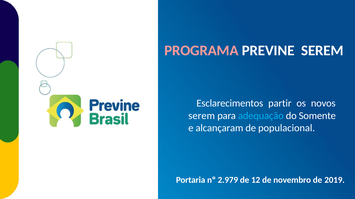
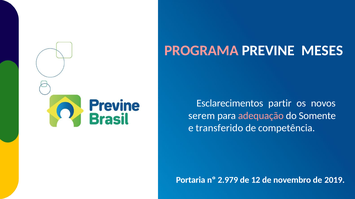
PREVINE SEREM: SEREM -> MESES (322, 51)
adequação colour: light blue -> pink (261, 116)
alcançaram: alcançaram -> transferido (219, 128)
populacional: populacional -> competência (287, 128)
